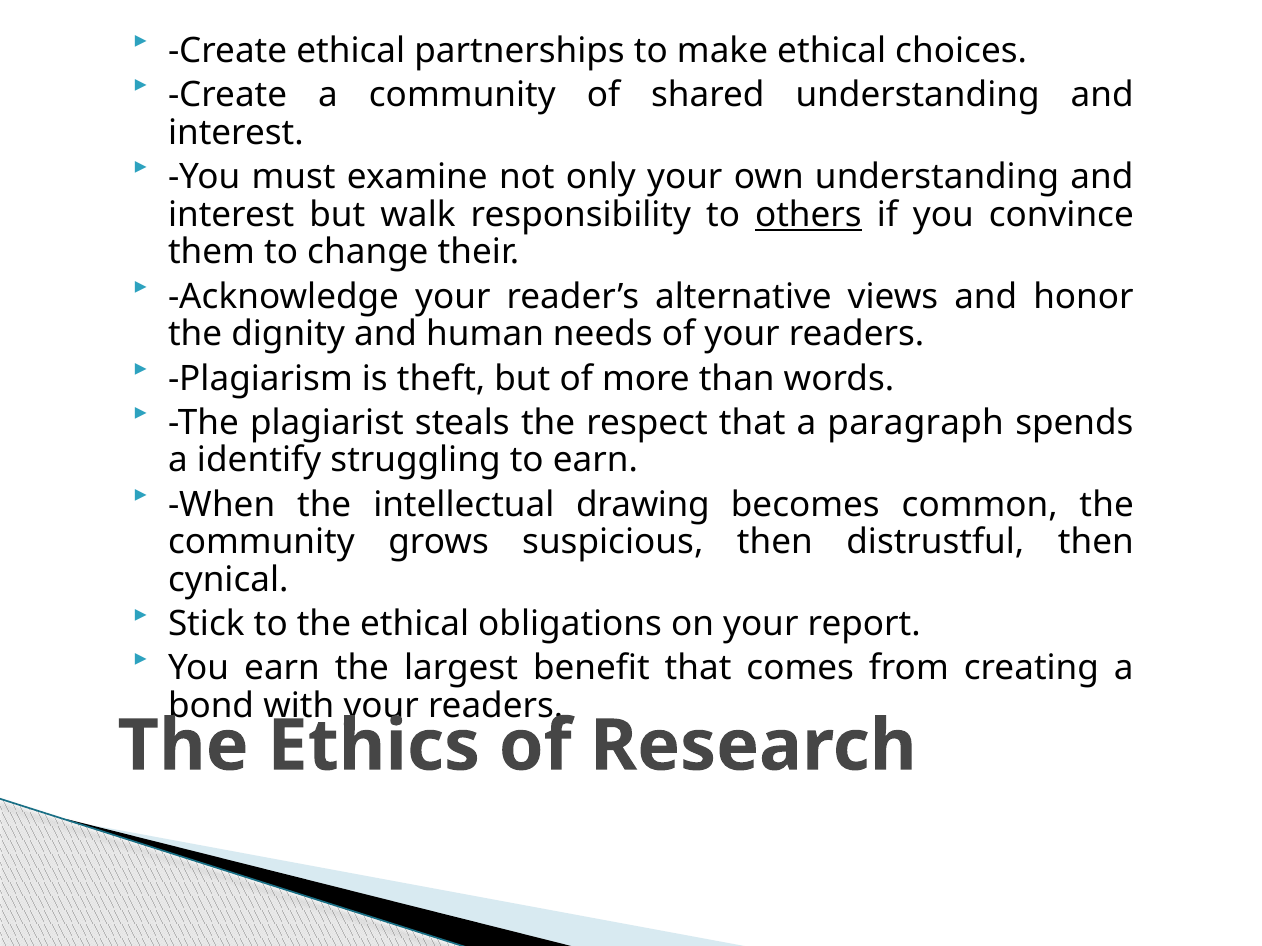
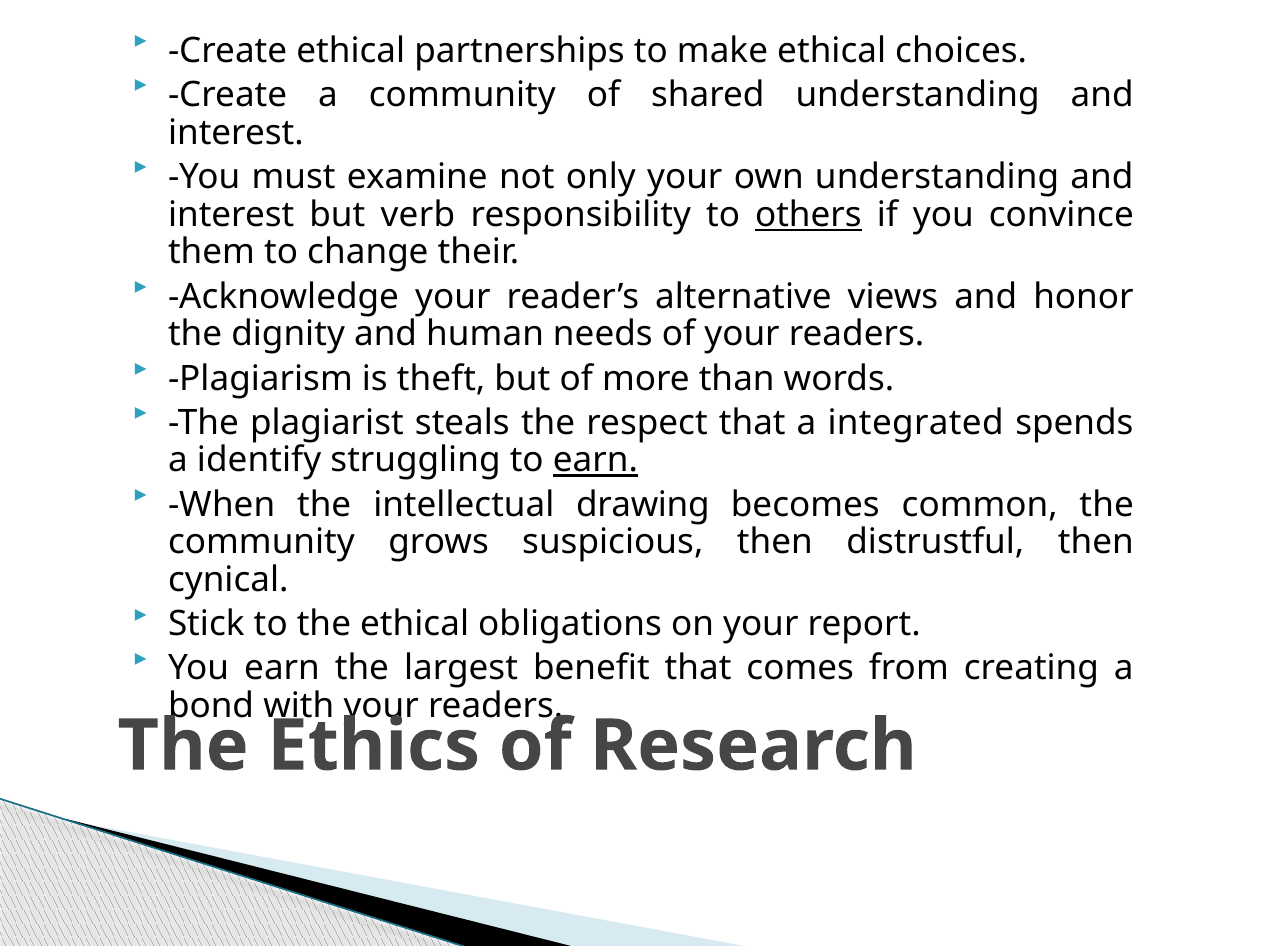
walk: walk -> verb (418, 215)
paragraph: paragraph -> integrated (916, 423)
earn underline: none -> present (595, 461)
